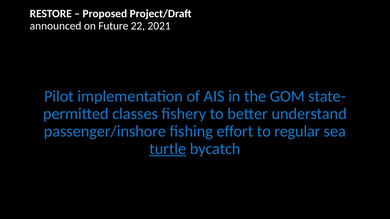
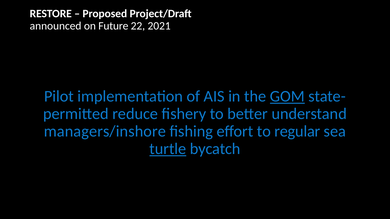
GOM underline: none -> present (287, 96)
classes: classes -> reduce (135, 114)
passenger/inshore: passenger/inshore -> managers/inshore (105, 132)
